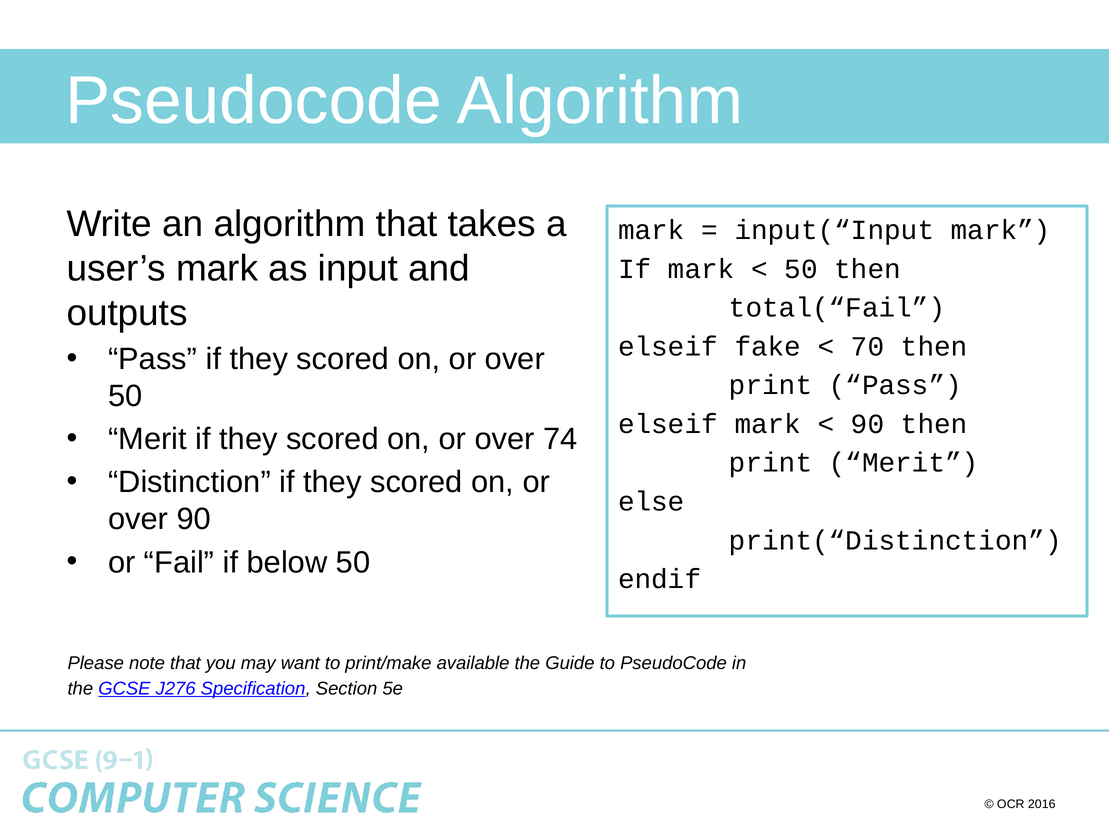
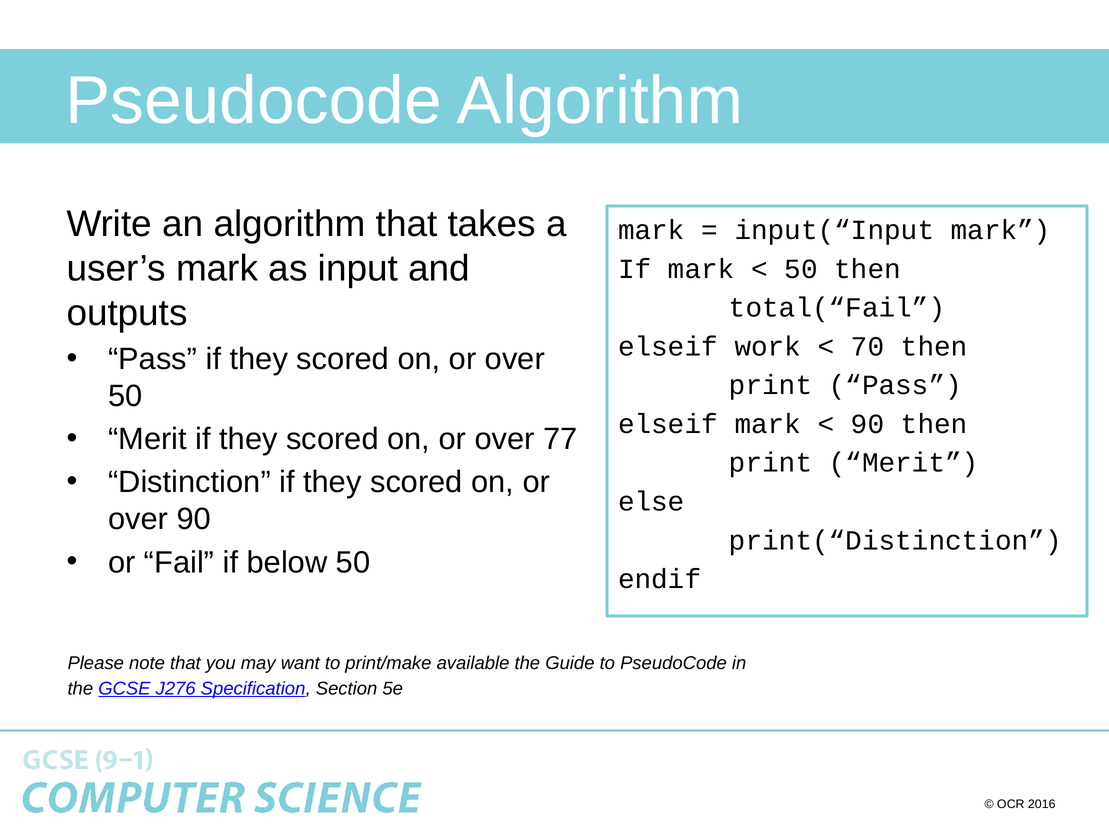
fake: fake -> work (768, 347)
74: 74 -> 77 (560, 440)
